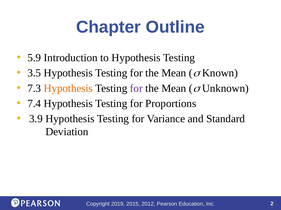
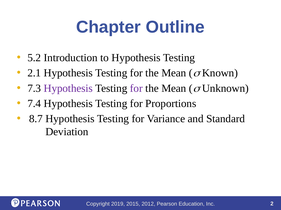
5.9: 5.9 -> 5.2 (34, 58)
3.5: 3.5 -> 2.1 (34, 73)
Hypothesis colour: orange -> purple (68, 89)
3.9: 3.9 -> 8.7 (36, 119)
